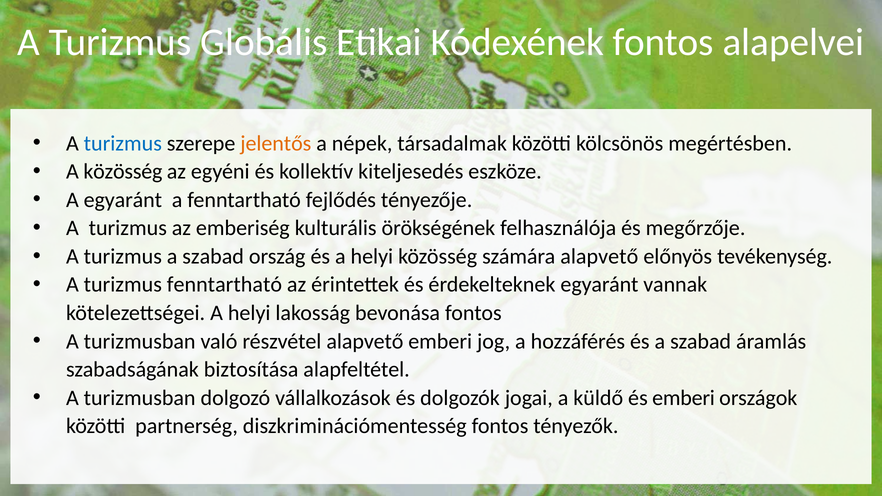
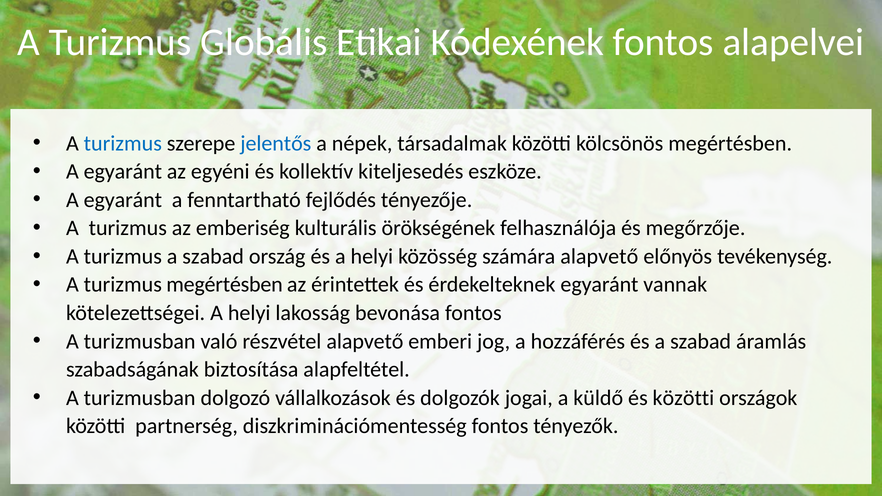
jelentős colour: orange -> blue (276, 143)
közösség: közösség -> egyaránt (123, 172)
turizmus fenntartható: fenntartható -> megértésben (225, 285)
és emberi: emberi -> közötti (683, 398)
